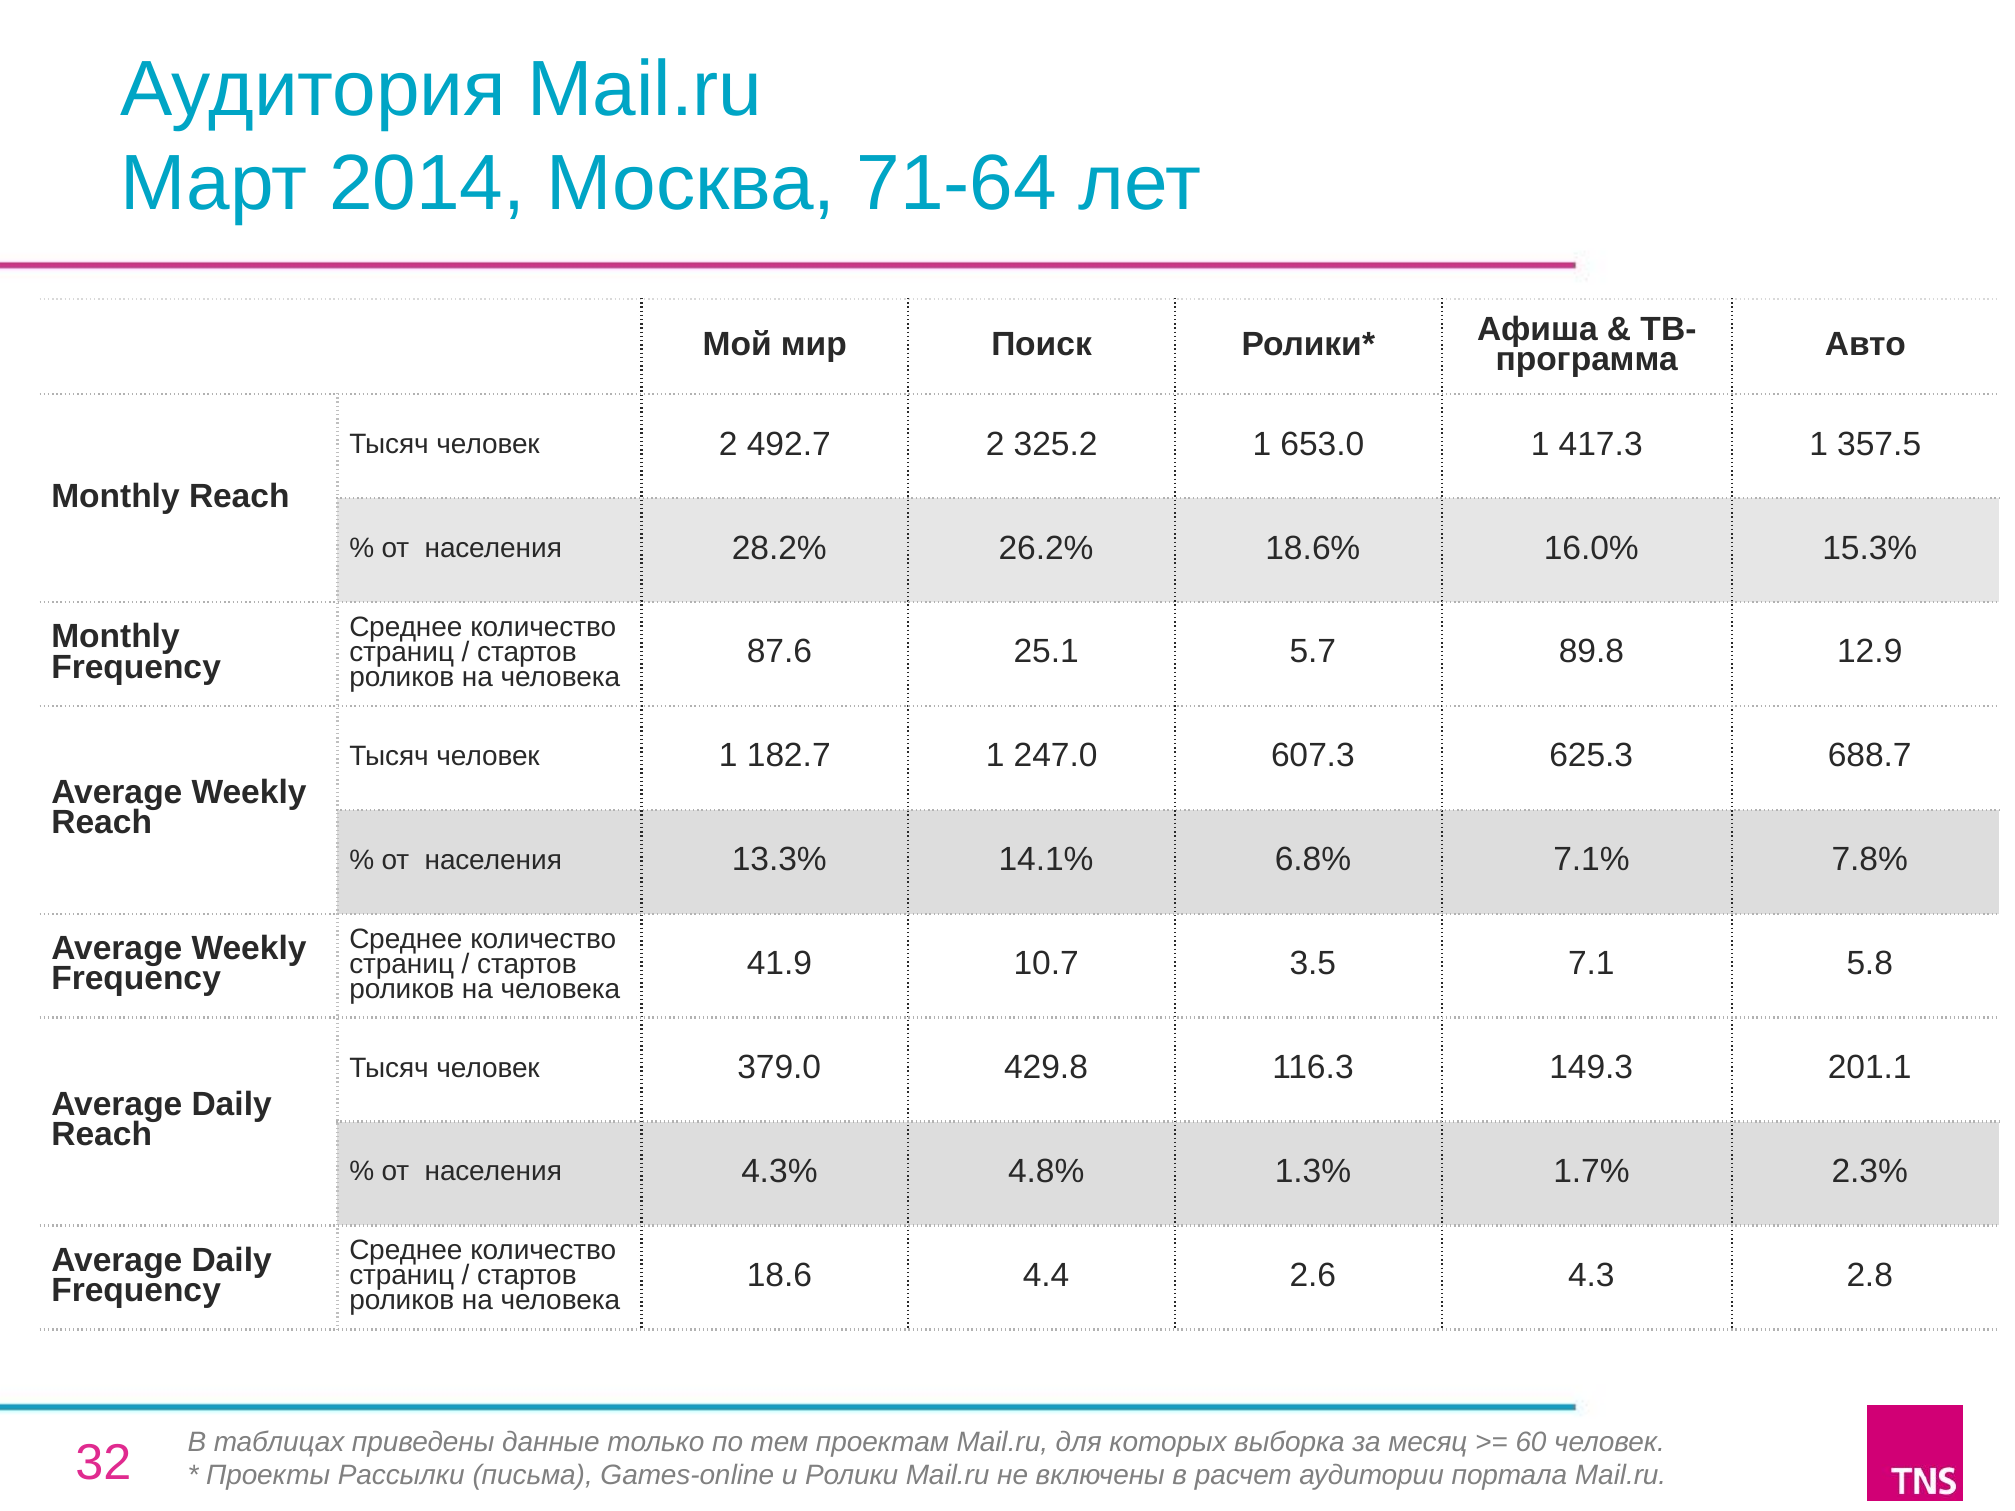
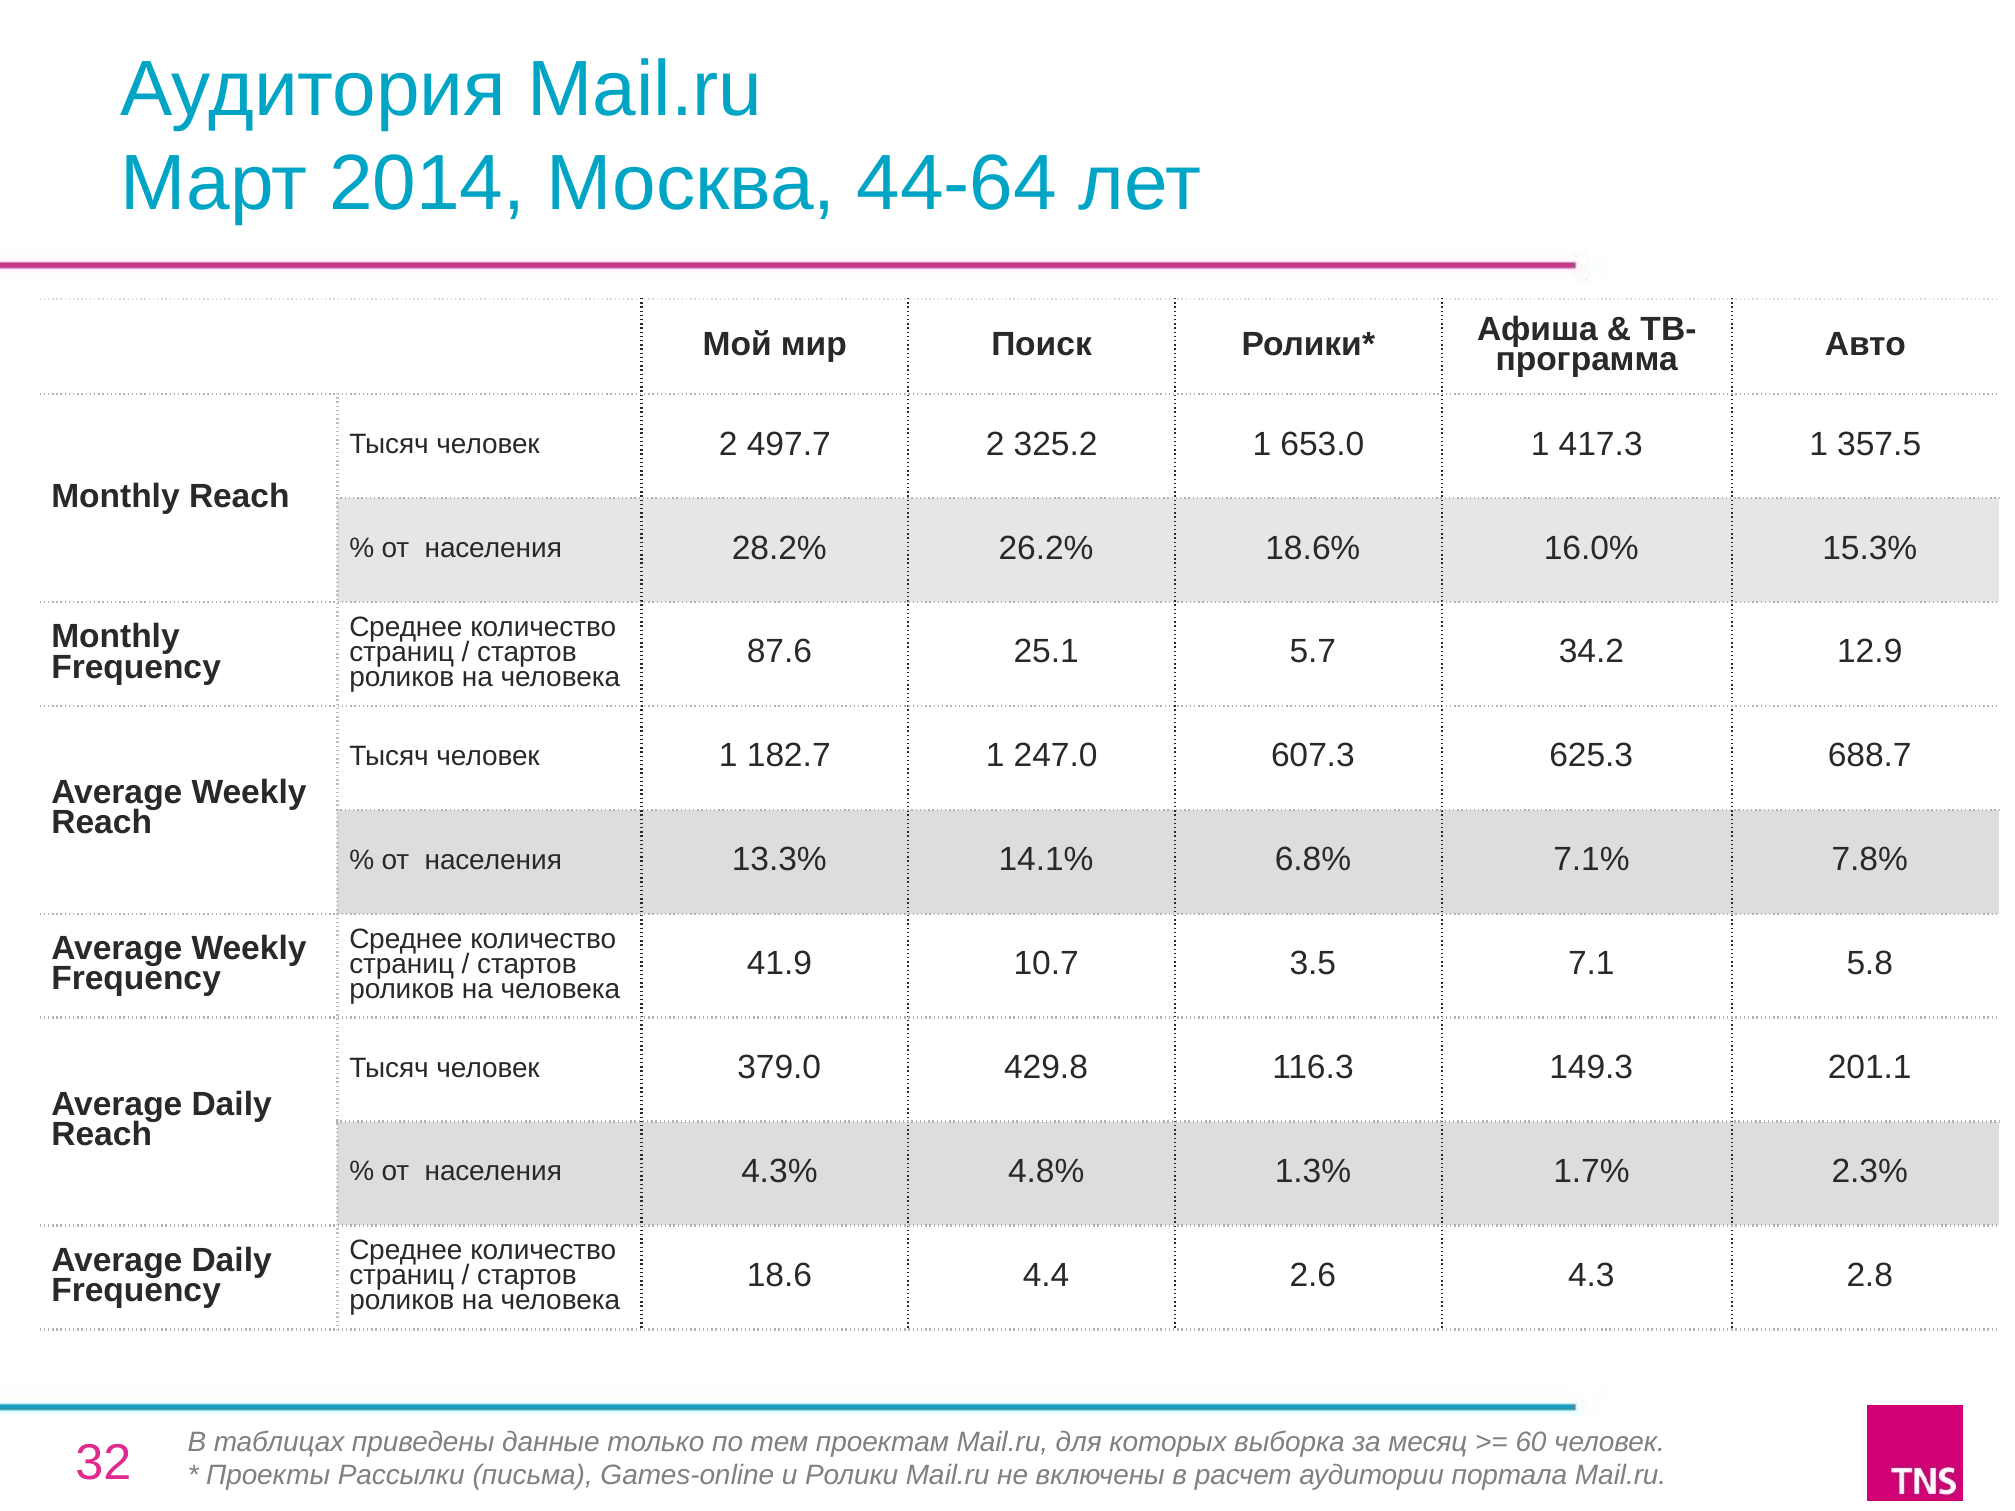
71-64: 71-64 -> 44-64 (957, 183)
492.7: 492.7 -> 497.7 (789, 444)
89.8: 89.8 -> 34.2 (1591, 652)
